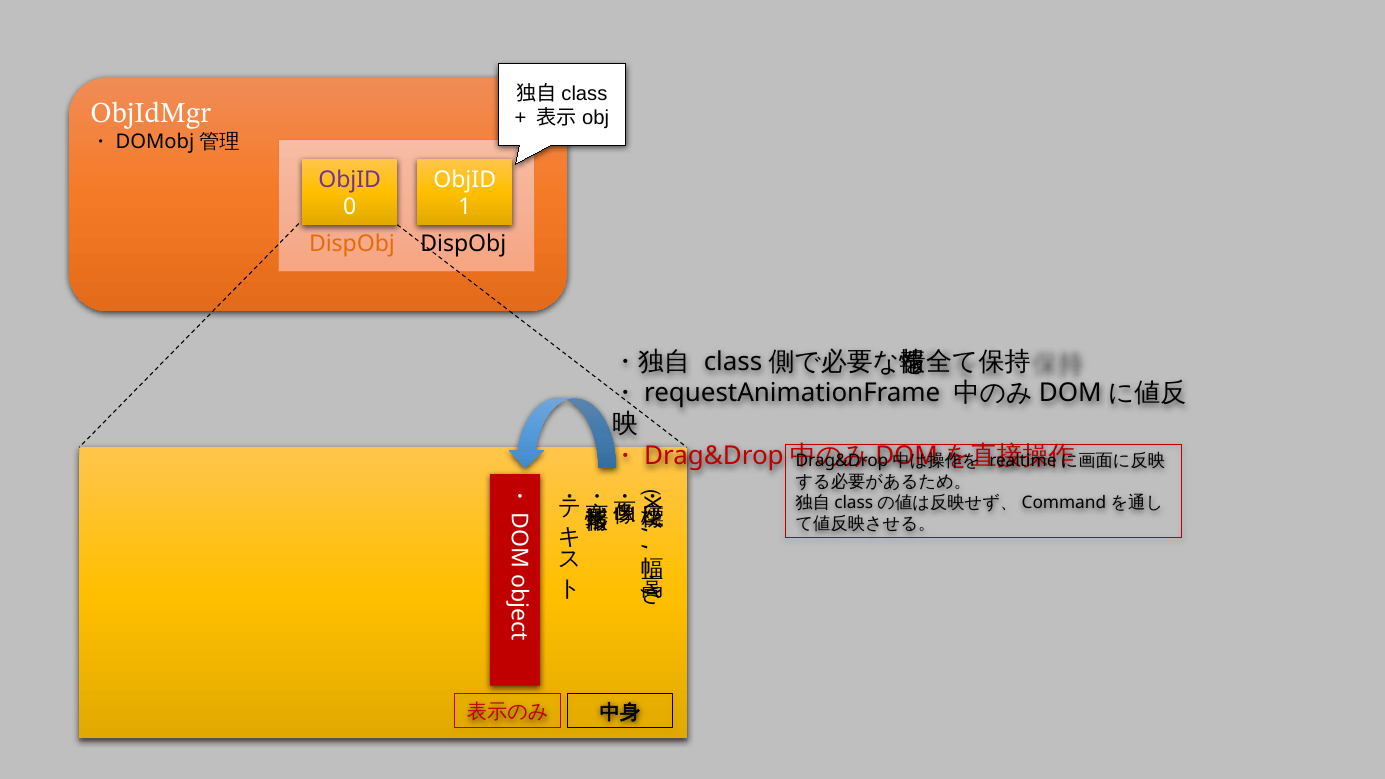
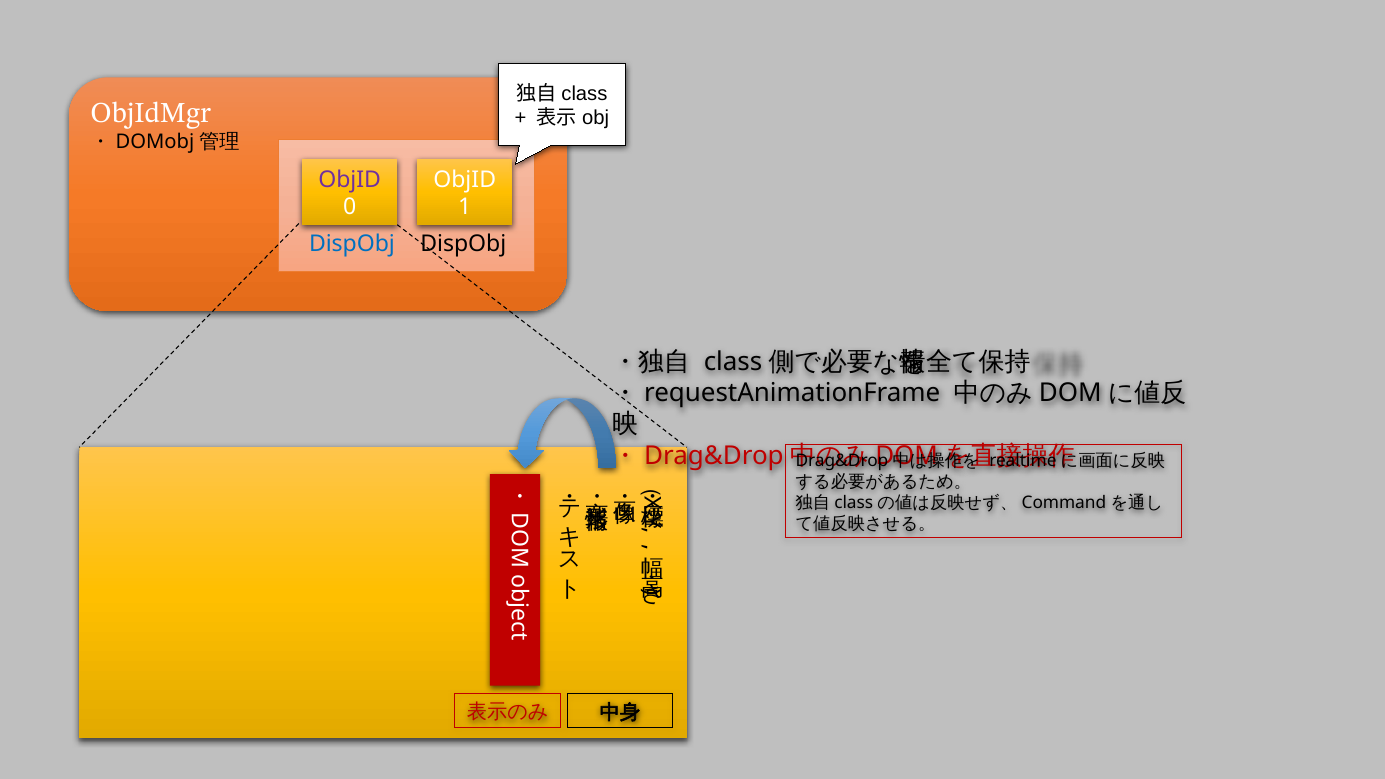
DispObj colour: orange -> blue (352, 244)
